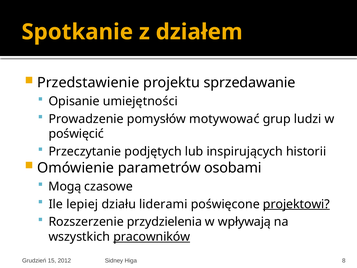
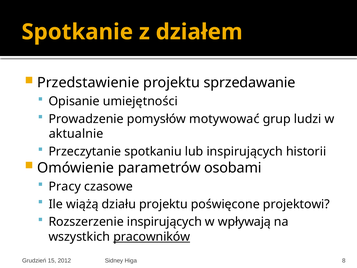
poświęcić: poświęcić -> aktualnie (76, 134)
podjętych: podjętych -> spotkaniu (153, 151)
Mogą: Mogą -> Pracy (65, 186)
lepiej: lepiej -> wiążą (82, 204)
działu liderami: liderami -> projektu (163, 204)
projektowi underline: present -> none (296, 204)
Rozszerzenie przydzielenia: przydzielenia -> inspirujących (164, 222)
